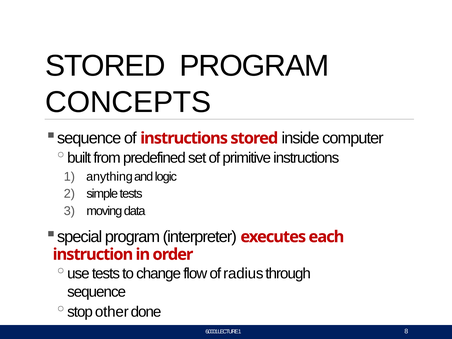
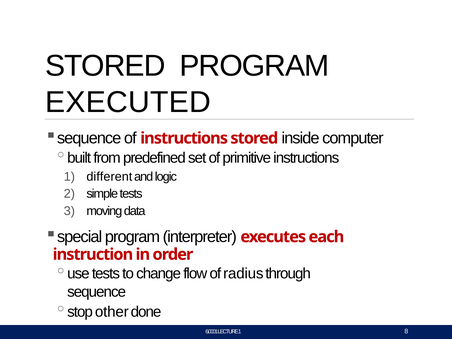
CONCEPTS: CONCEPTS -> EXECUTED (128, 102)
anything: anything -> different (109, 177)
